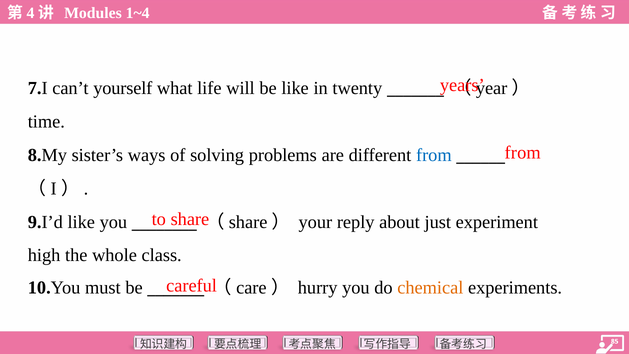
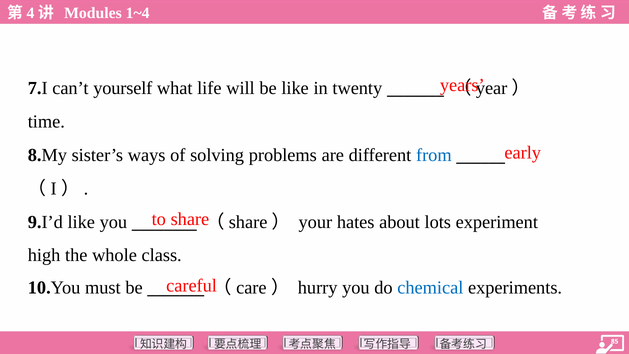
from: from -> early (523, 153)
reply: reply -> hates (356, 222)
just: just -> lots (438, 222)
chemical colour: orange -> blue (430, 287)
